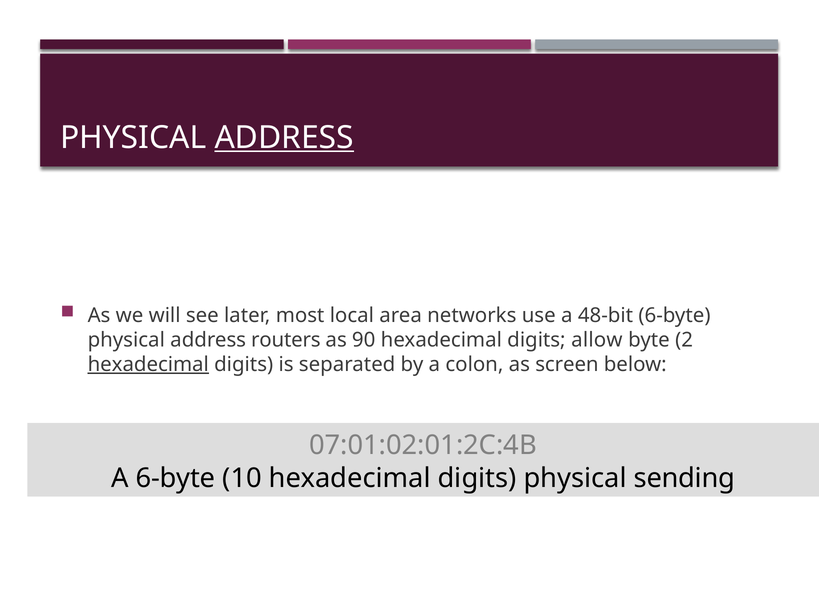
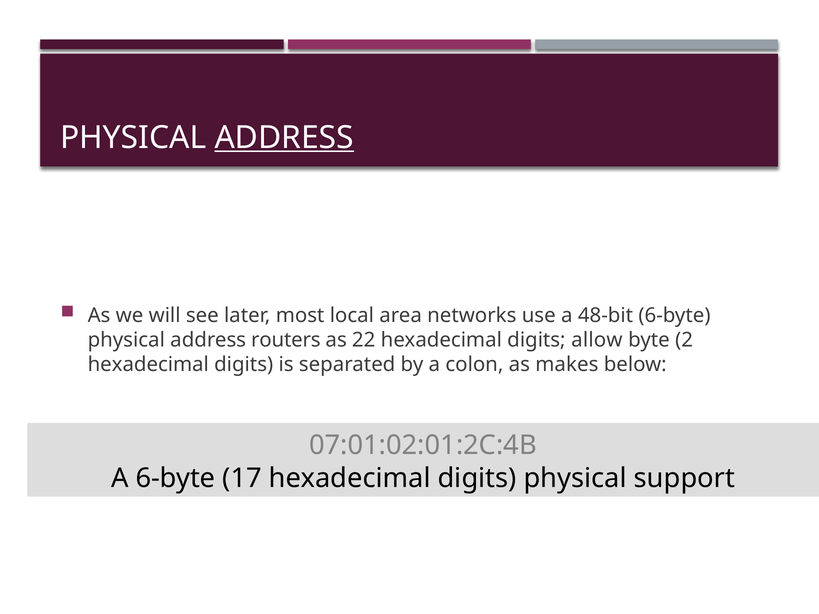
90: 90 -> 22 (364, 340)
hexadecimal underline: present -> none (148, 365)
screen: screen -> makes (567, 365)
10: 10 -> 17 (242, 478)
sending: sending -> support (684, 478)
